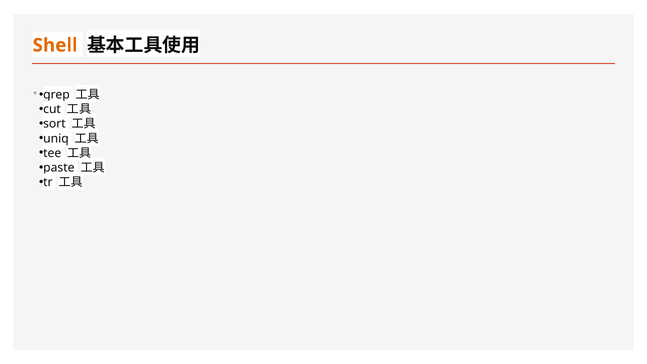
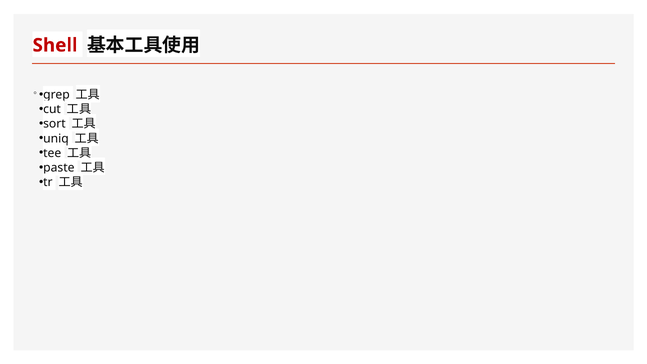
Shell colour: orange -> red (55, 45)
